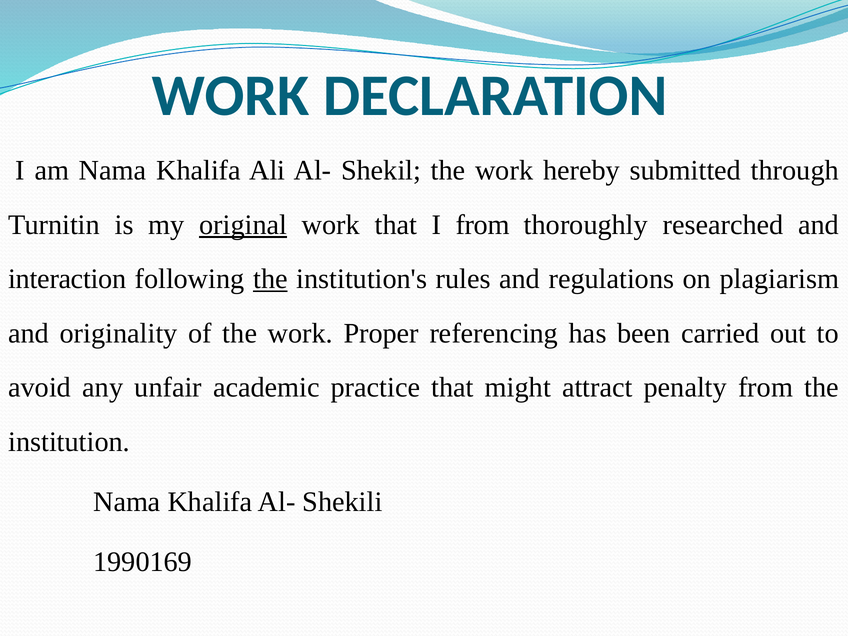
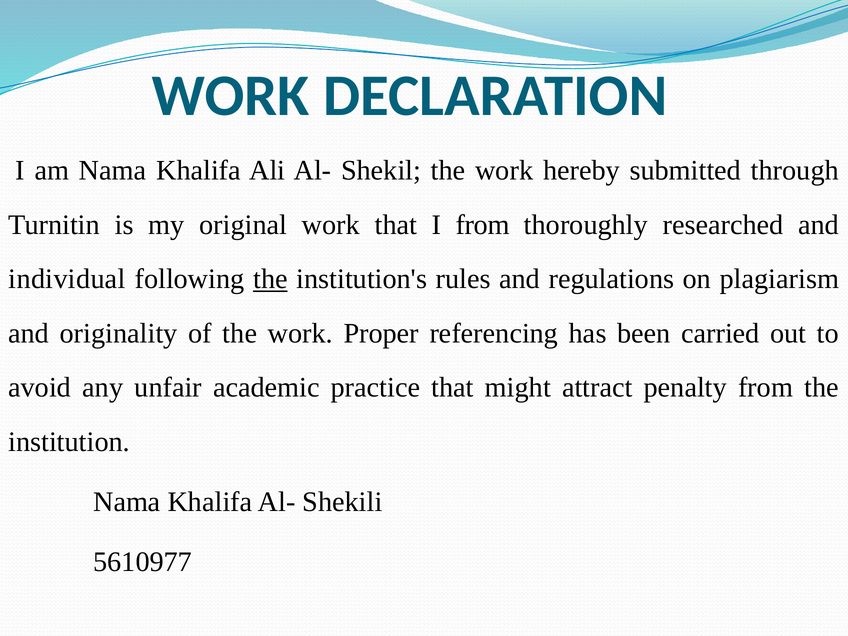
original underline: present -> none (243, 225)
interaction: interaction -> individual (67, 279)
1990169: 1990169 -> 5610977 (143, 562)
